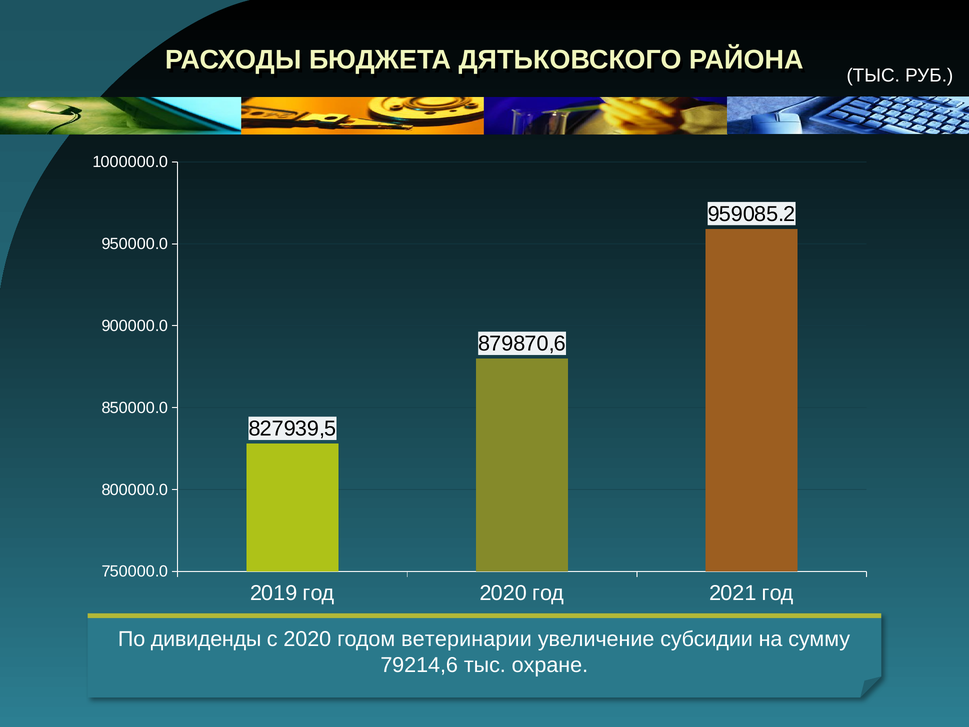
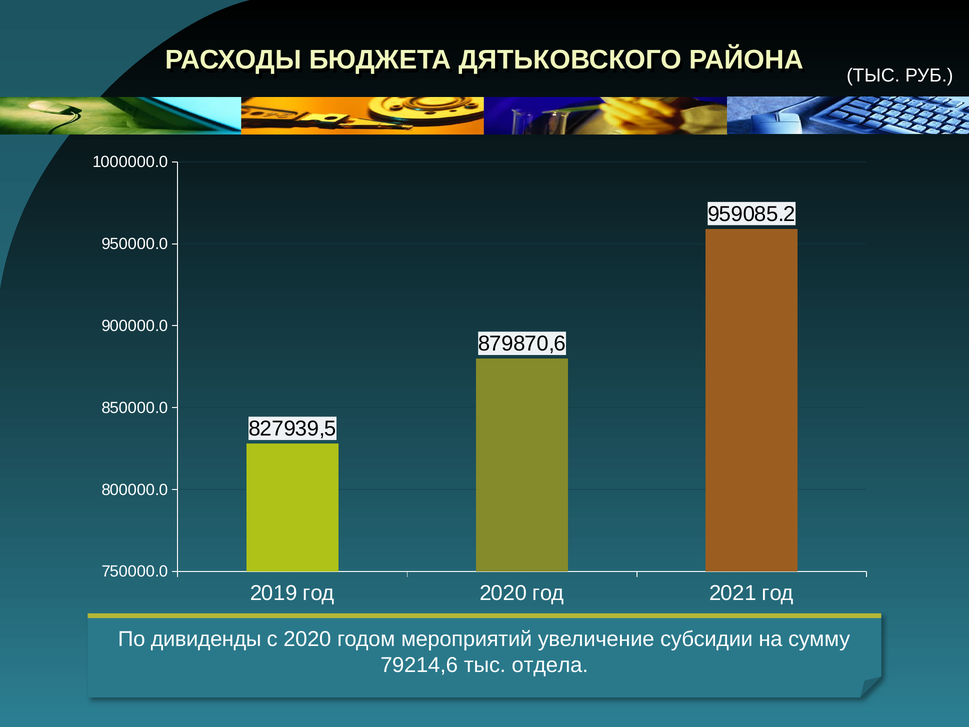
ветеринарии: ветеринарии -> мероприятий (467, 639)
охране: охране -> отдела (550, 665)
